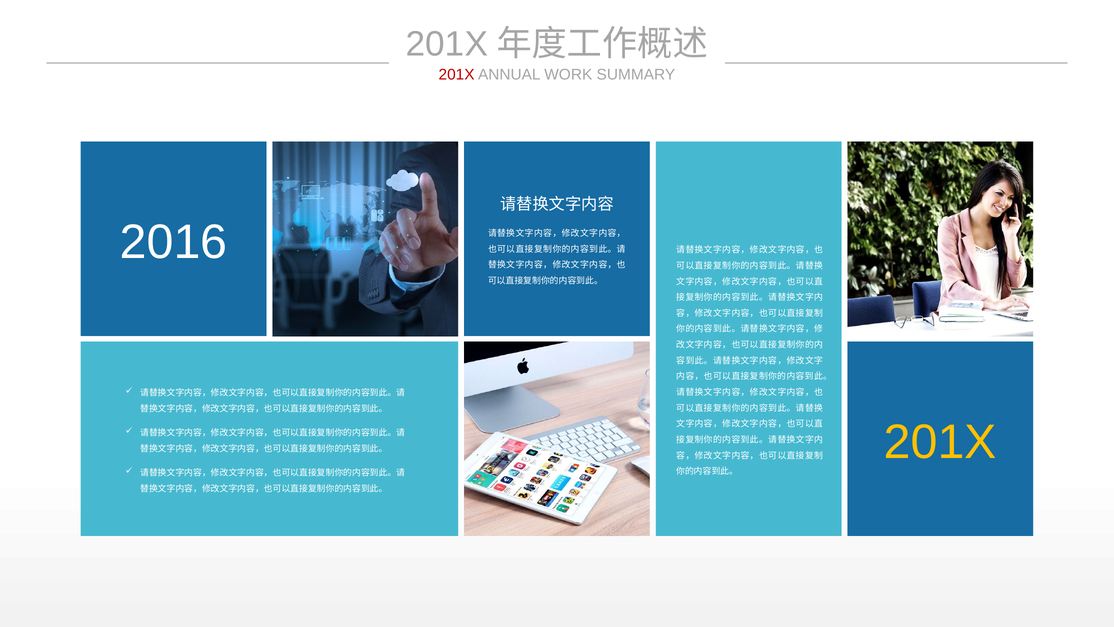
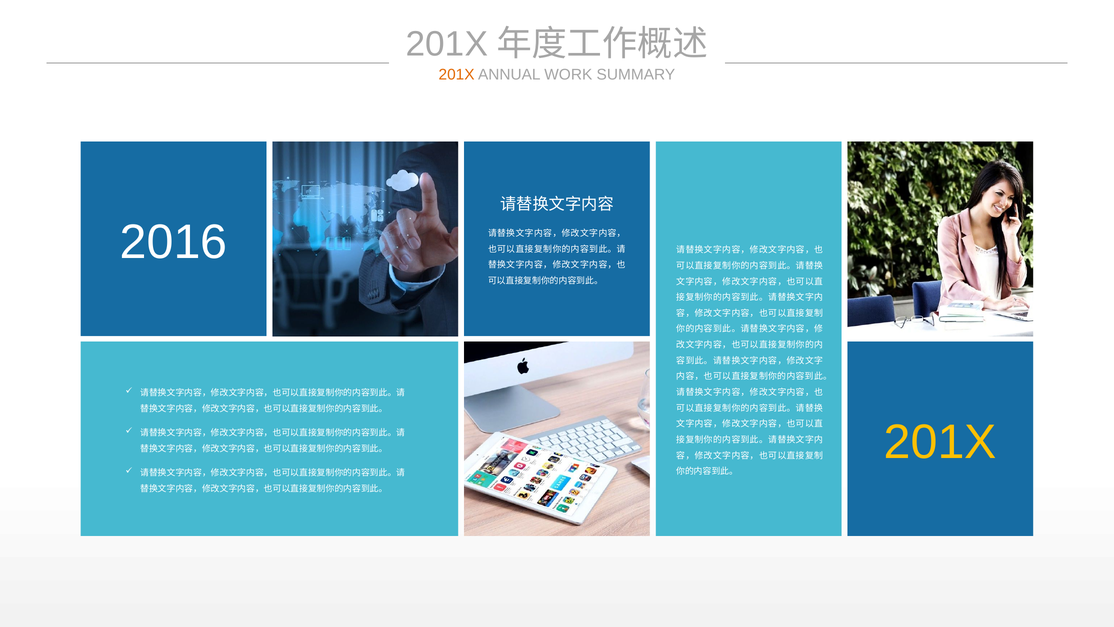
201X colour: red -> orange (457, 75)
